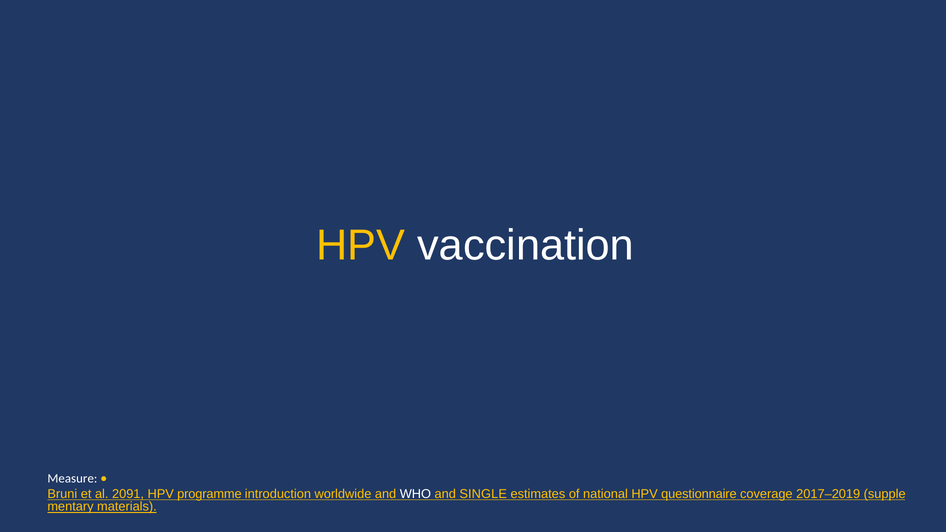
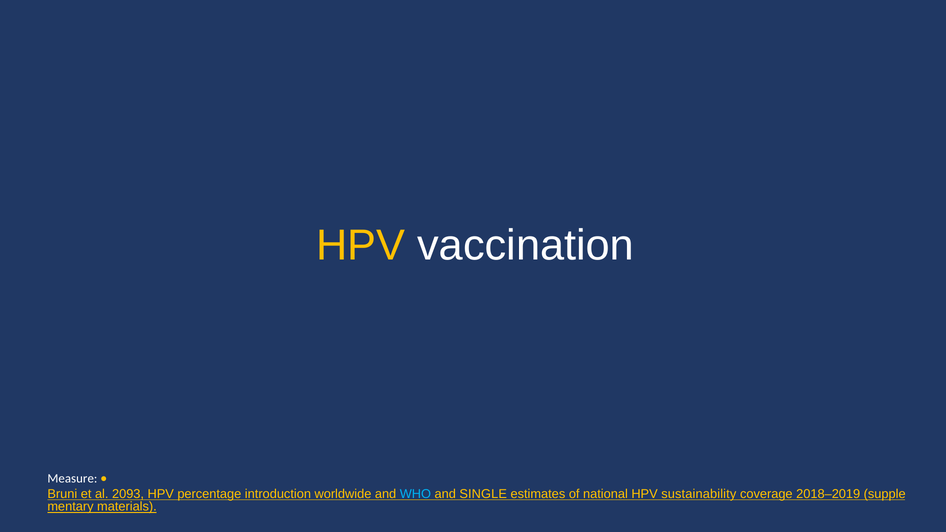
2091: 2091 -> 2093 (128, 494)
programme: programme -> percentage (209, 494)
WHO colour: white -> light blue (415, 494)
questionnaire: questionnaire -> sustainability (699, 494)
2017–2019: 2017–2019 -> 2018–2019 (828, 494)
